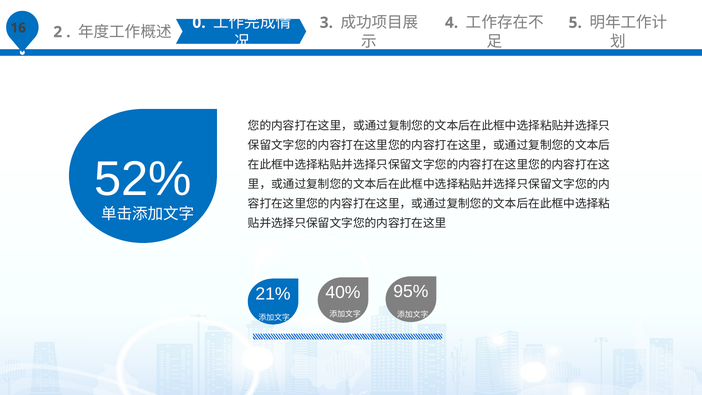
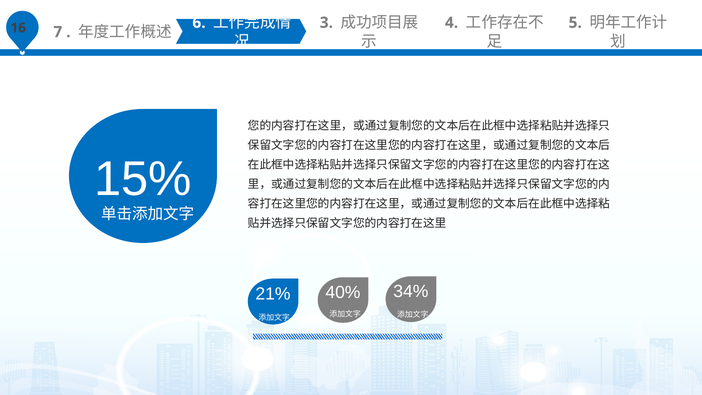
2: 2 -> 7 (58, 32)
0: 0 -> 6 (199, 23)
52%: 52% -> 15% (143, 179)
95%: 95% -> 34% (411, 291)
